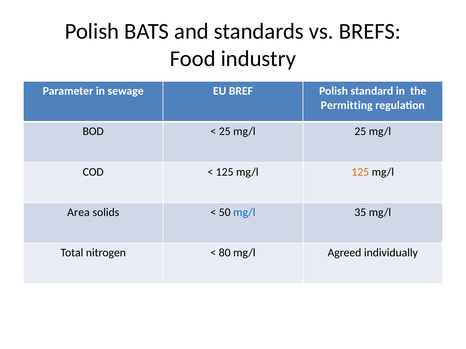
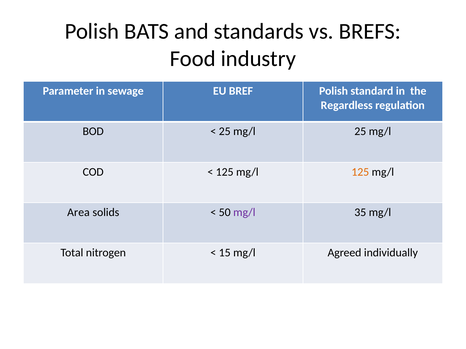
Permitting: Permitting -> Regardless (347, 105)
mg/l colour: blue -> purple (244, 213)
80: 80 -> 15 (225, 253)
